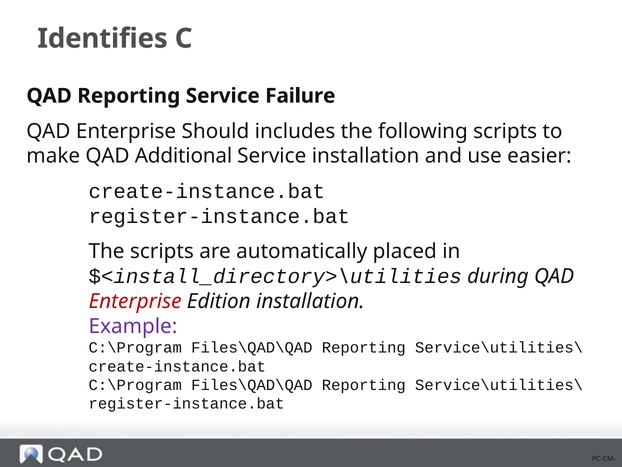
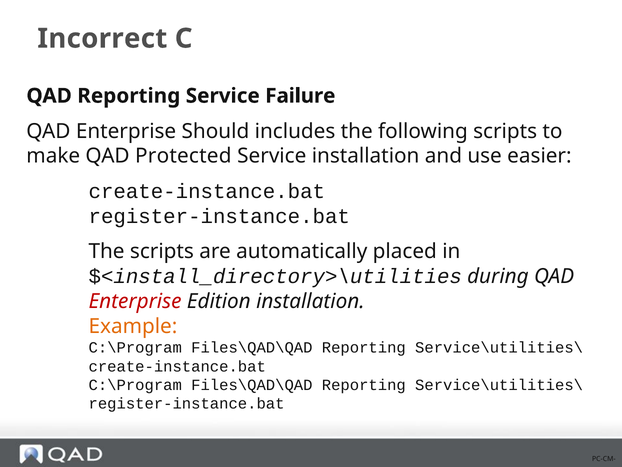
Identifies: Identifies -> Incorrect (102, 38)
Additional: Additional -> Protected (183, 156)
Example colour: purple -> orange (133, 326)
